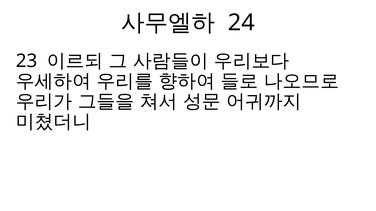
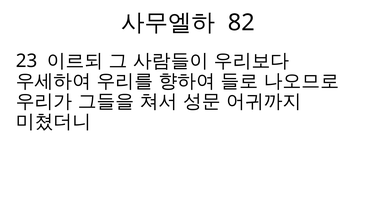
24: 24 -> 82 (241, 23)
